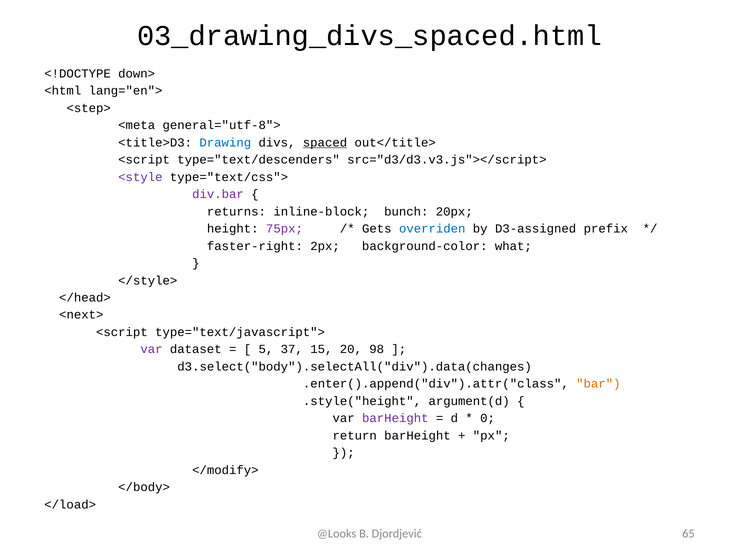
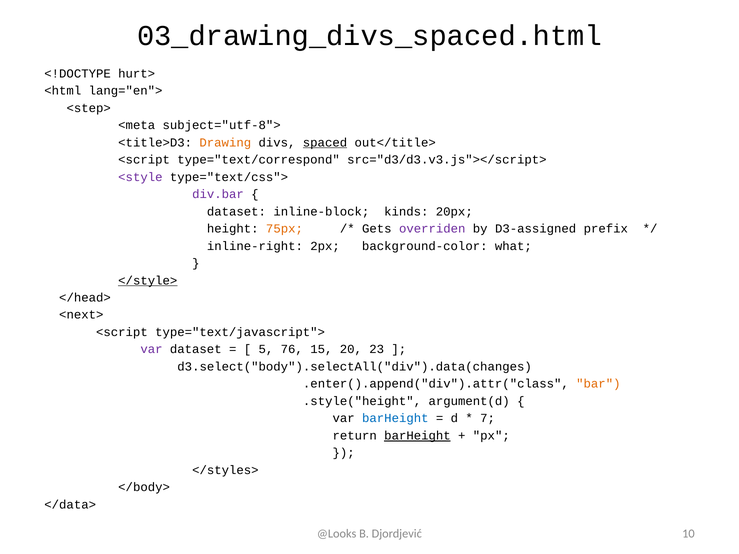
down>: down> -> hurt> (137, 74)
general="utf-8">: general="utf-8"> -> subject="utf-8"> (222, 125)
Drawing colour: blue -> orange (225, 143)
type="text/descenders: type="text/descenders -> type="text/correspond (259, 160)
returns: returns -> dataset (236, 212)
bunch: bunch -> kinds (406, 212)
75px colour: purple -> orange (284, 229)
overriden colour: blue -> purple (432, 229)
faster-right: faster-right -> inline-right (255, 246)
</style> underline: none -> present (148, 281)
37: 37 -> 76 (292, 350)
98: 98 -> 23 (377, 350)
barHeight colour: purple -> blue (395, 419)
0: 0 -> 7 (488, 419)
barHeight underline: none -> present (417, 436)
</modify>: </modify> -> </styles> (225, 470)
</load>: </load> -> </data> (70, 505)
65: 65 -> 10 (688, 534)
